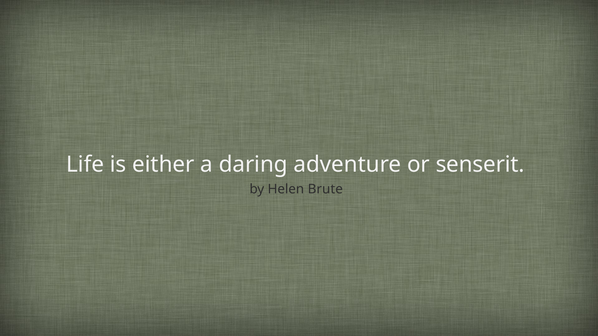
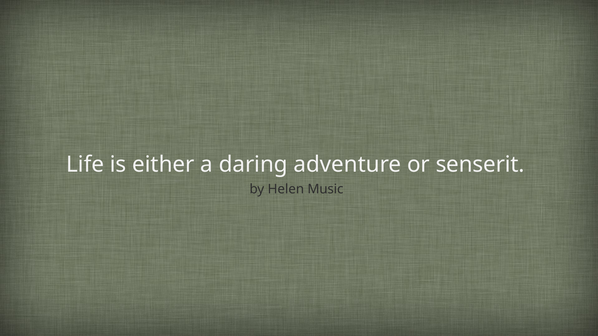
Brute: Brute -> Music (325, 189)
